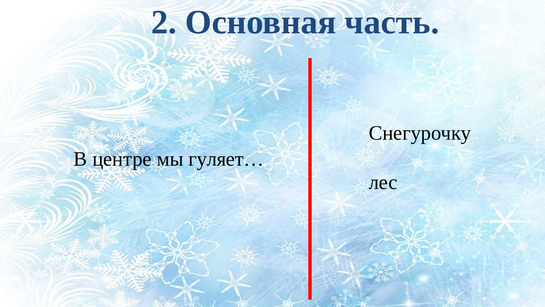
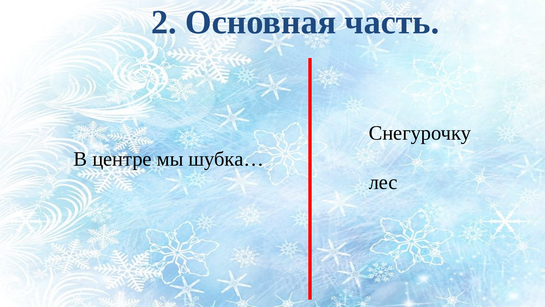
гуляет…: гуляет… -> шубка… (226, 159)
